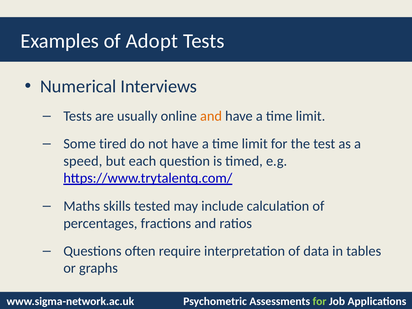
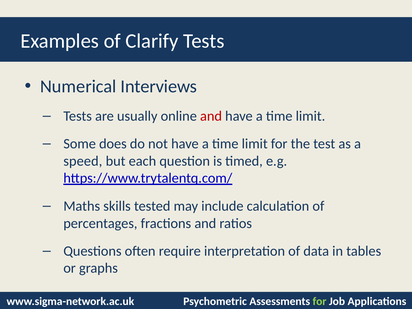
Adopt: Adopt -> Clarify (152, 41)
and colour: orange -> red (211, 116)
tired: tired -> does (113, 144)
